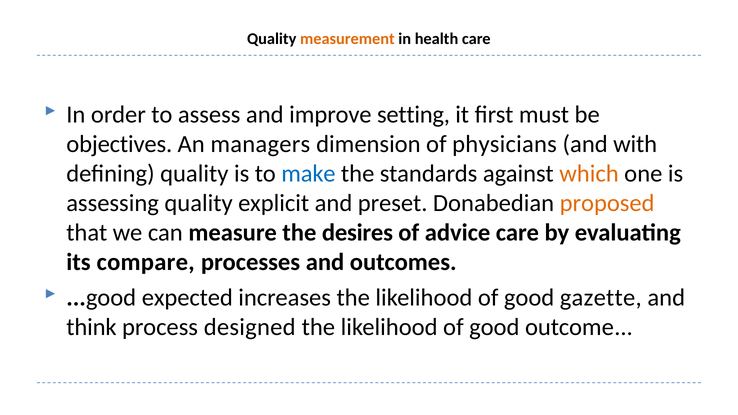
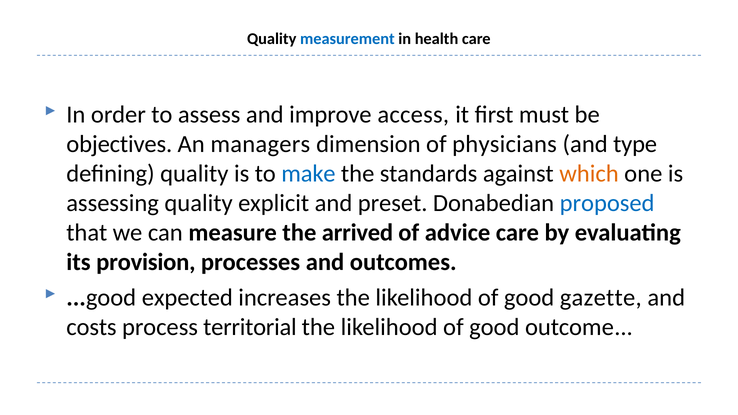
measurement colour: orange -> blue (347, 39)
setting: setting -> access (413, 115)
with: with -> type (635, 144)
proposed colour: orange -> blue (607, 203)
desires: desires -> arrived (357, 233)
compare: compare -> provision (146, 262)
think: think -> costs (91, 327)
designed: designed -> territorial (250, 327)
